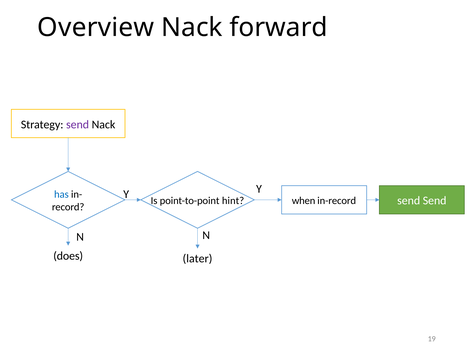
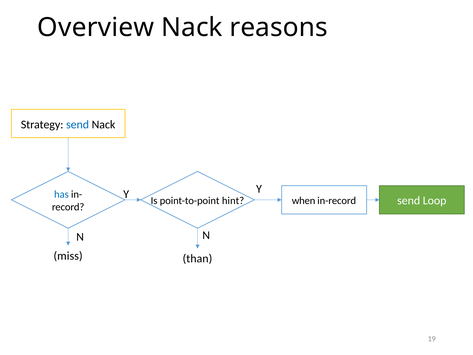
forward: forward -> reasons (279, 28)
send colour: purple -> blue (78, 124)
send Send: Send -> Loop (435, 201)
does: does -> miss (68, 256)
later: later -> than (197, 259)
